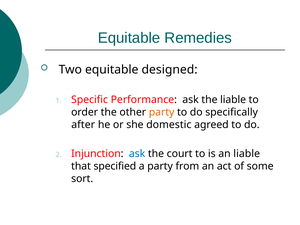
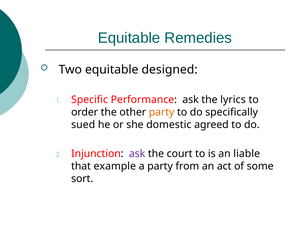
the liable: liable -> lyrics (233, 100)
after: after -> sued (83, 125)
ask colour: blue -> purple (137, 154)
specified: specified -> example (115, 166)
